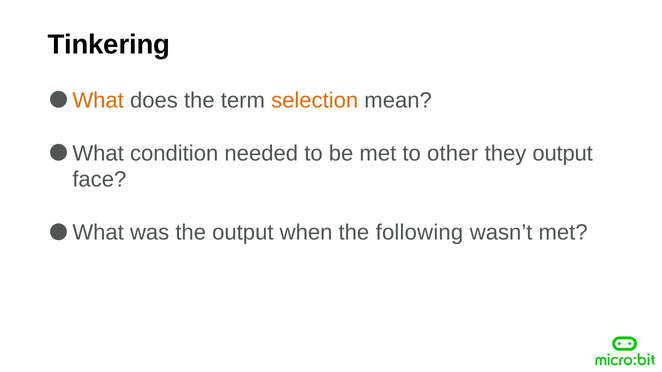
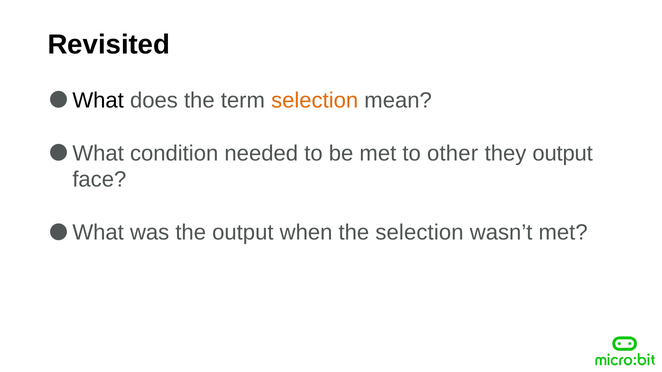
Tinkering: Tinkering -> Revisited (109, 45)
What colour: orange -> black (98, 100)
the following: following -> selection (420, 233)
